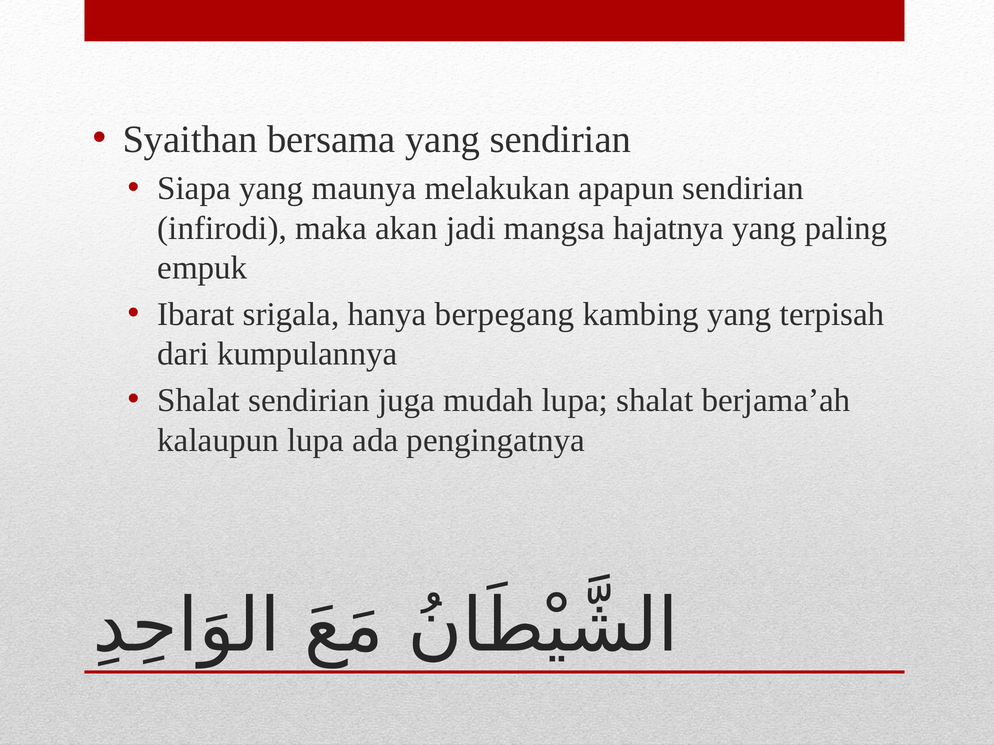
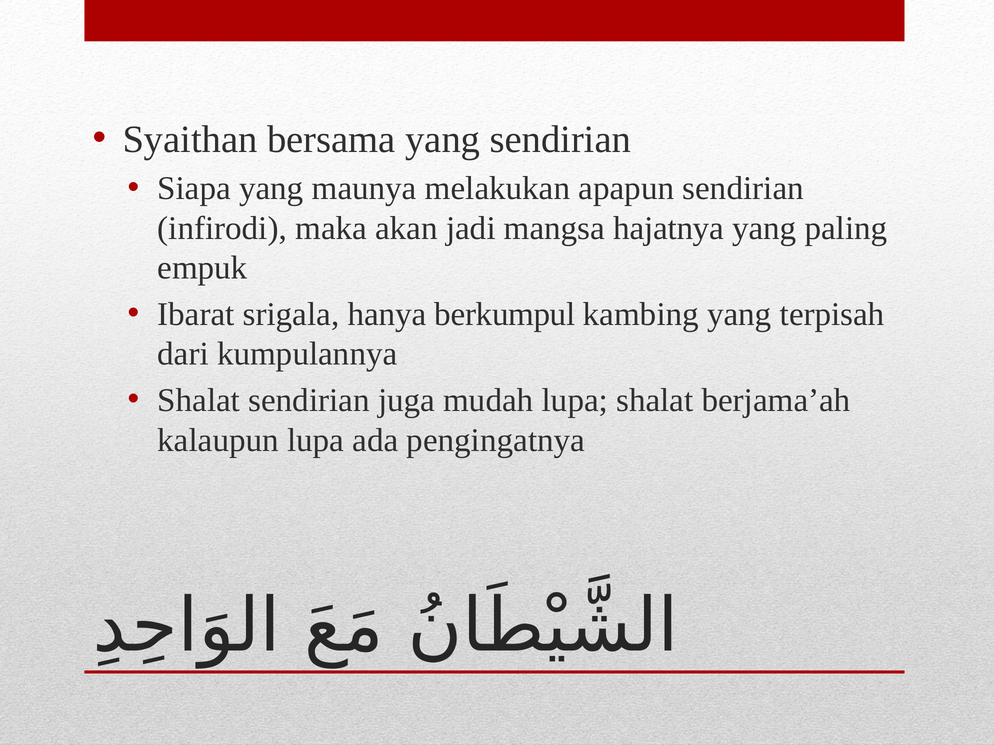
berpegang: berpegang -> berkumpul (505, 315)
